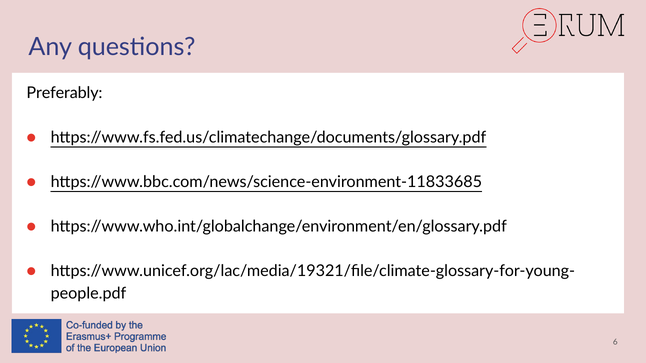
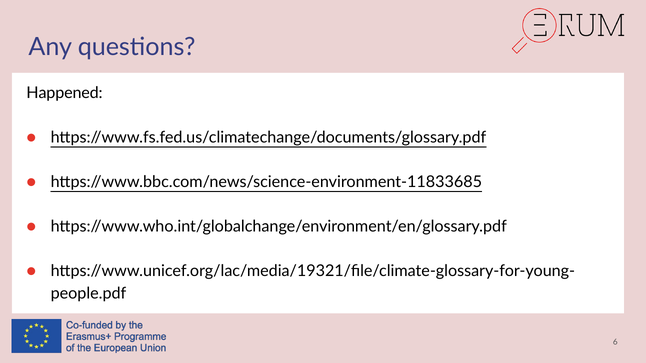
Preferably: Preferably -> Happened (64, 93)
